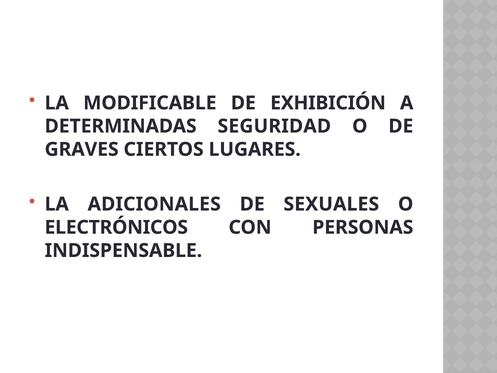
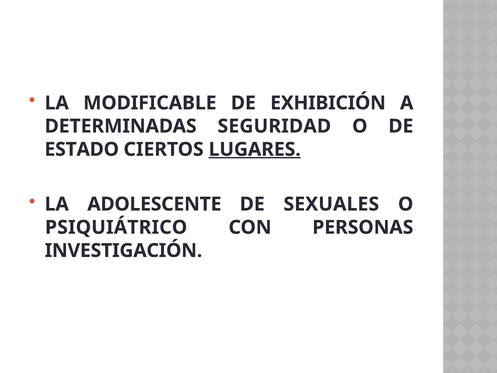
GRAVES: GRAVES -> ESTADO (82, 149)
LUGARES underline: none -> present (255, 149)
ADICIONALES: ADICIONALES -> ADOLESCENTE (154, 204)
ELECTRÓNICOS: ELECTRÓNICOS -> PSIQUIÁTRICO (116, 227)
INDISPENSABLE: INDISPENSABLE -> INVESTIGACIÓN (123, 250)
